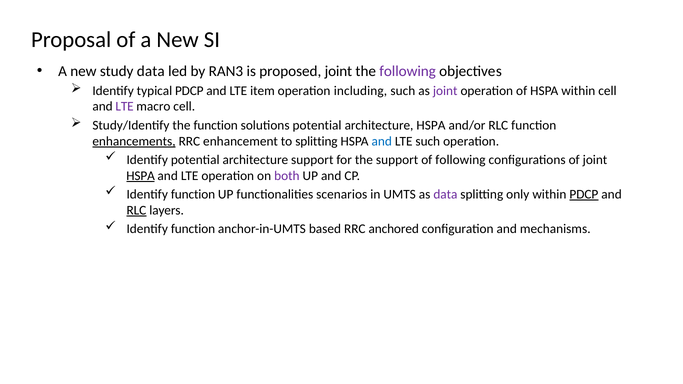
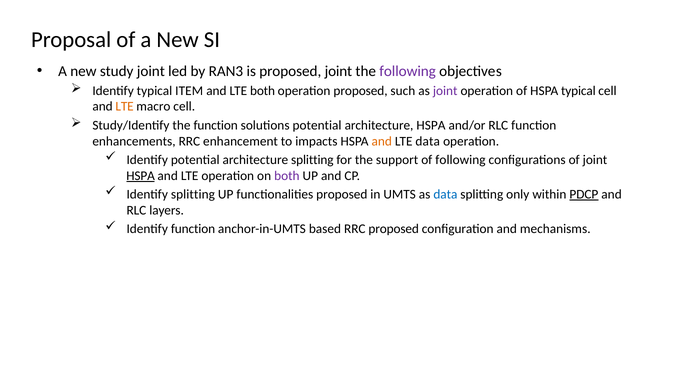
study data: data -> joint (151, 71)
typical PDCP: PDCP -> ITEM (189, 91)
LTE item: item -> both (263, 91)
operation including: including -> proposed (361, 91)
HSPA within: within -> typical (578, 91)
LTE colour: purple -> orange (125, 107)
enhancements underline: present -> none (134, 141)
to splitting: splitting -> impacts (316, 141)
and colour: blue -> orange (382, 141)
LTE such: such -> data (428, 141)
architecture support: support -> splitting (312, 160)
function: function -> splitting (193, 194)
functionalities scenarios: scenarios -> proposed (342, 194)
data colour: purple -> blue (445, 194)
RLC underline: present -> none (136, 210)
RRC anchored: anchored -> proposed (394, 229)
